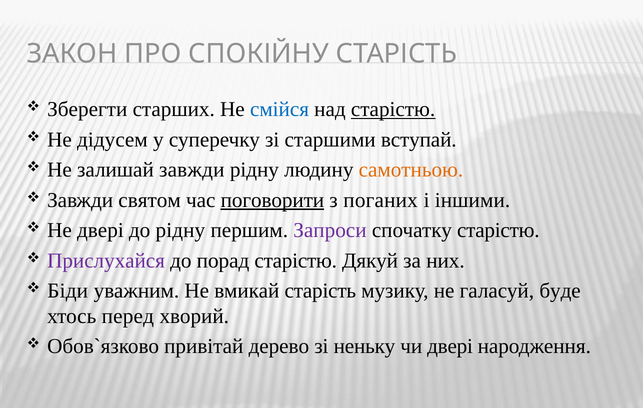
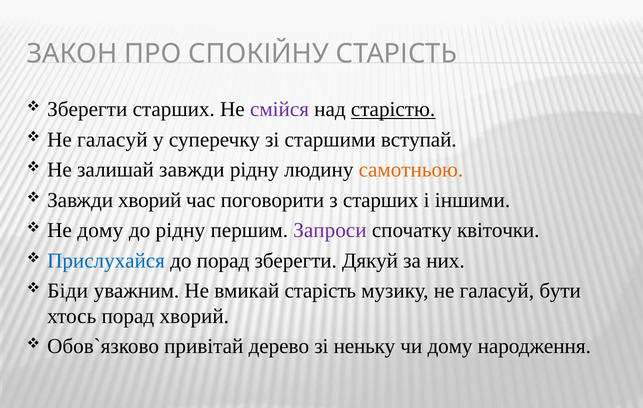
смійся colour: blue -> purple (280, 109)
дідусем: дідусем -> галасуй (112, 140)
Завжди святом: святом -> хворий (150, 200)
поговорити underline: present -> none (272, 200)
з поганих: поганих -> старших (381, 200)
Не двері: двері -> дому (100, 230)
спочатку старістю: старістю -> квіточки (498, 230)
Прислухайся colour: purple -> blue (106, 261)
порад старістю: старістю -> зберегти (296, 261)
буде: буде -> бути (560, 291)
хтось перед: перед -> порад (128, 316)
чи двері: двері -> дому (450, 347)
